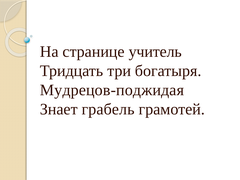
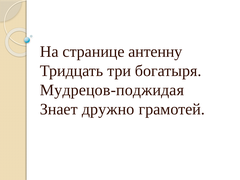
учитель: учитель -> антенну (155, 52)
грабель: грабель -> дружно (108, 109)
